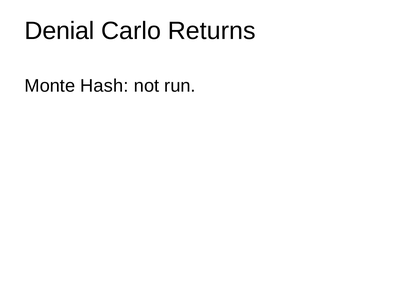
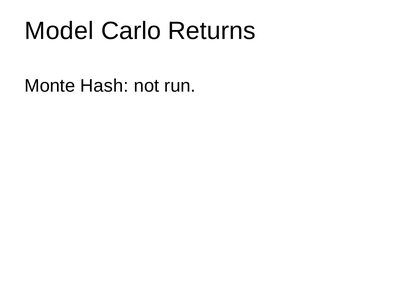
Denial: Denial -> Model (59, 31)
